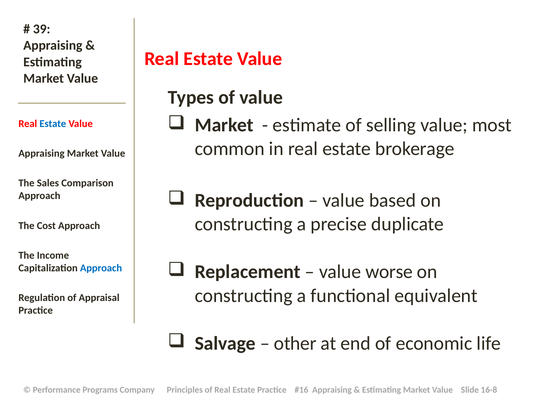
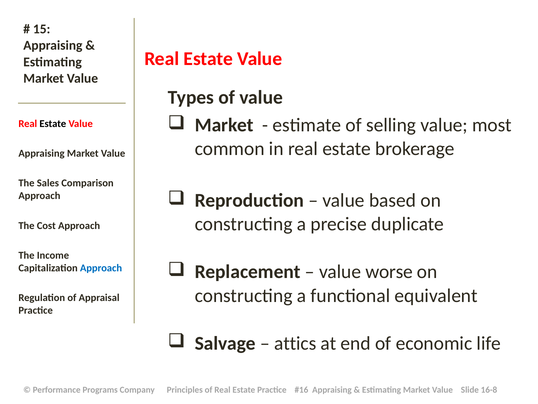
39: 39 -> 15 (42, 29)
Estate colour: blue -> black (53, 124)
other: other -> attics (295, 343)
